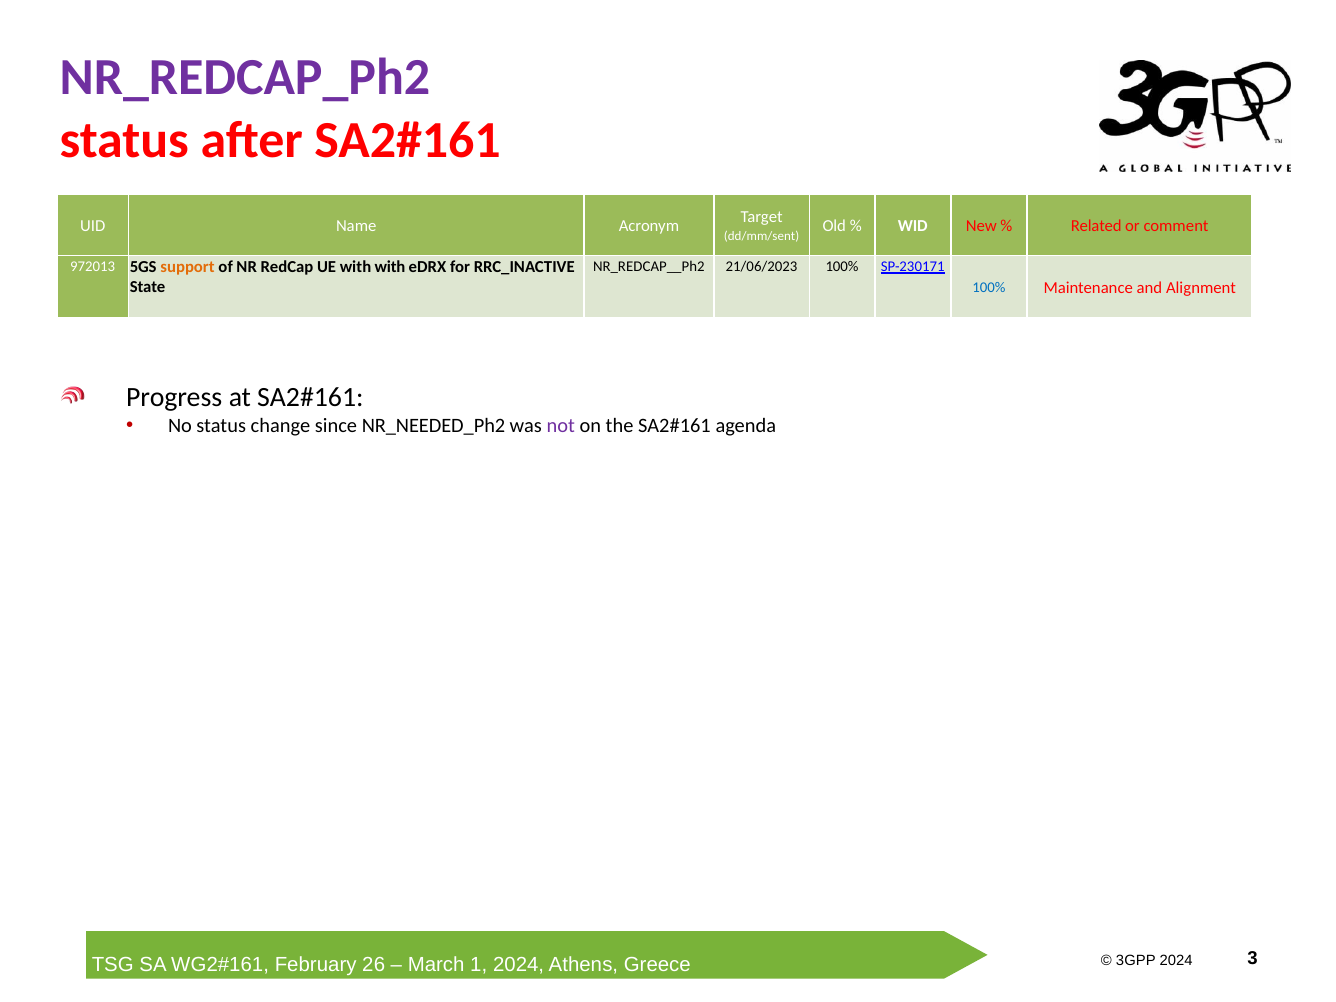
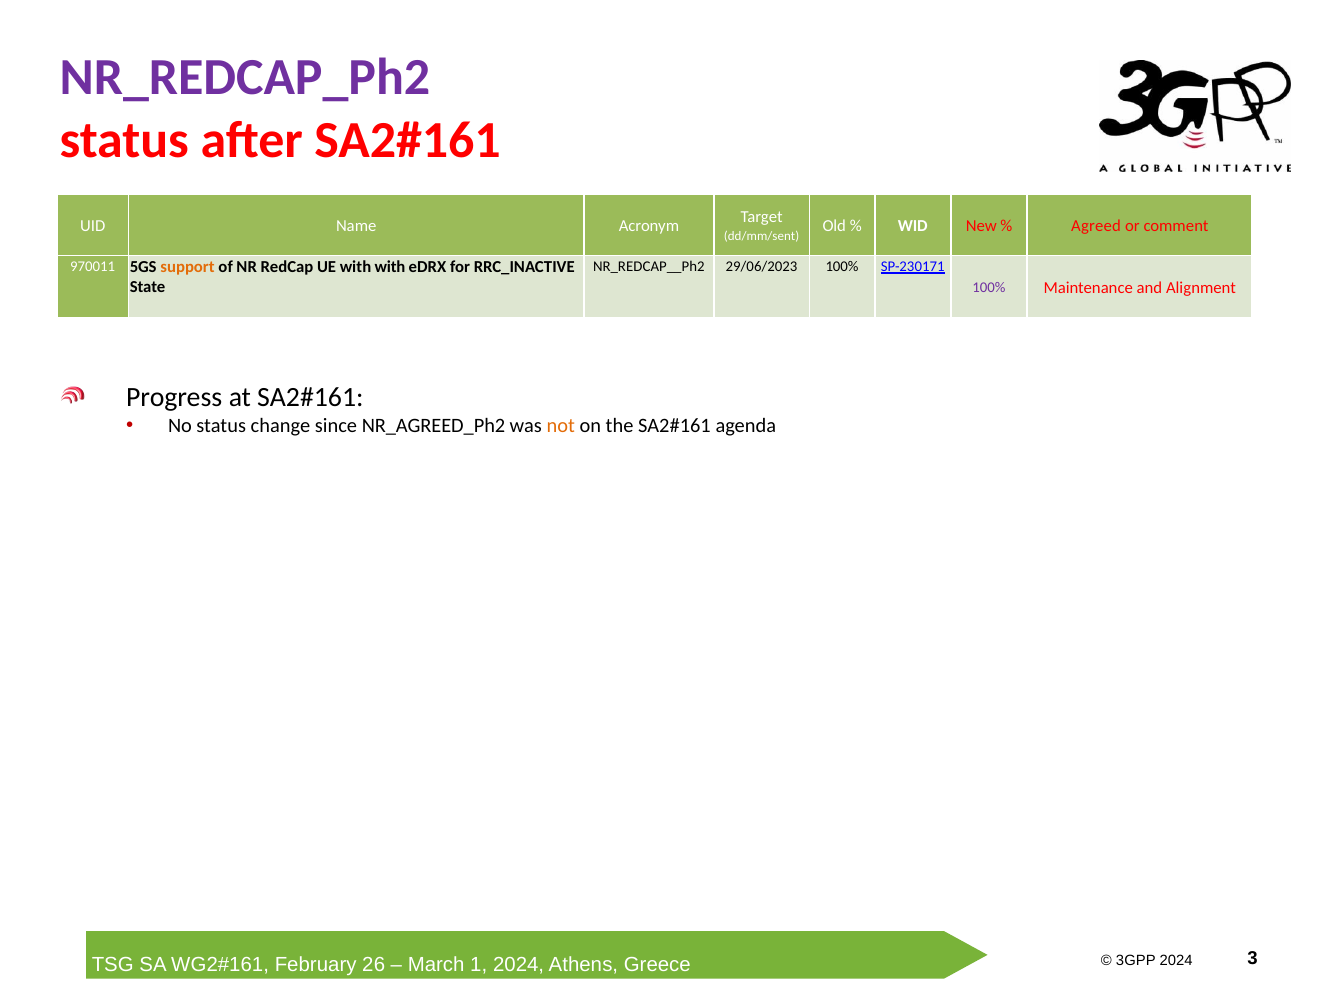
Related: Related -> Agreed (1096, 226)
972013: 972013 -> 970011 (93, 266)
21/06/2023: 21/06/2023 -> 29/06/2023 (762, 266)
100% colour: blue -> purple (989, 287)
NR_NEEDED_Ph2: NR_NEEDED_Ph2 -> NR_AGREED_Ph2 (434, 426)
not colour: purple -> orange (561, 426)
